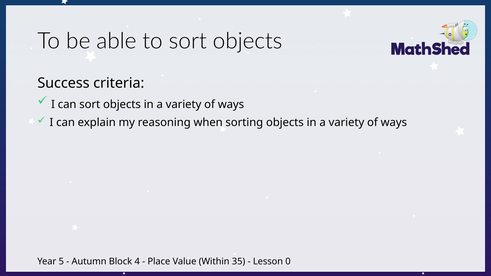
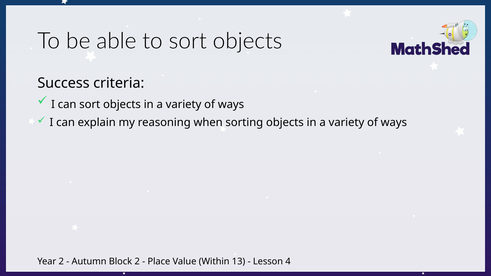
Year 5: 5 -> 2 (61, 262)
Block 4: 4 -> 2 (137, 262)
35: 35 -> 13 (239, 262)
0: 0 -> 4 (288, 262)
